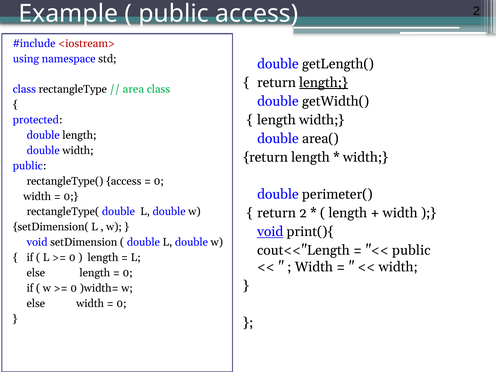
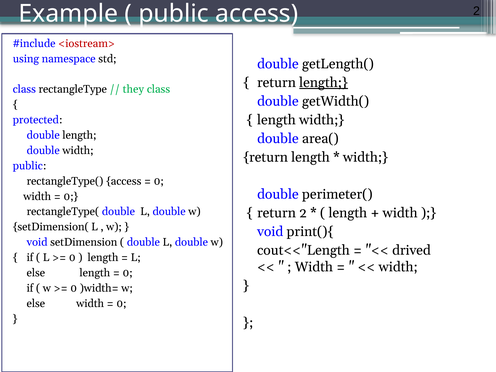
area: area -> they (133, 89)
void underline: present -> none (270, 232)
public: public -> drived (411, 250)
